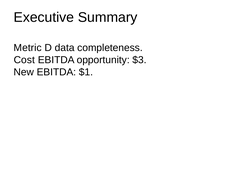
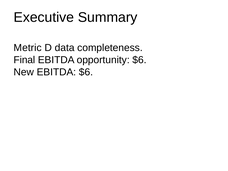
Cost: Cost -> Final (24, 60)
opportunity $3: $3 -> $6 (140, 60)
EBITDA $1: $1 -> $6 (86, 72)
